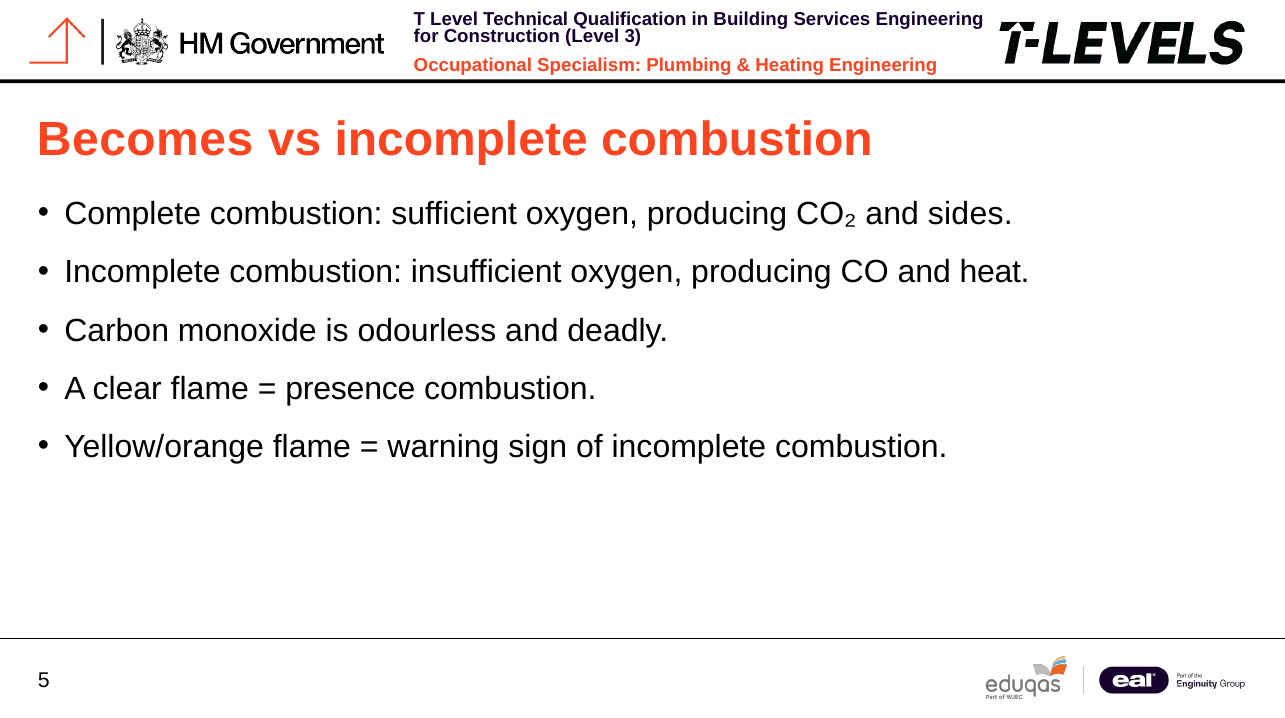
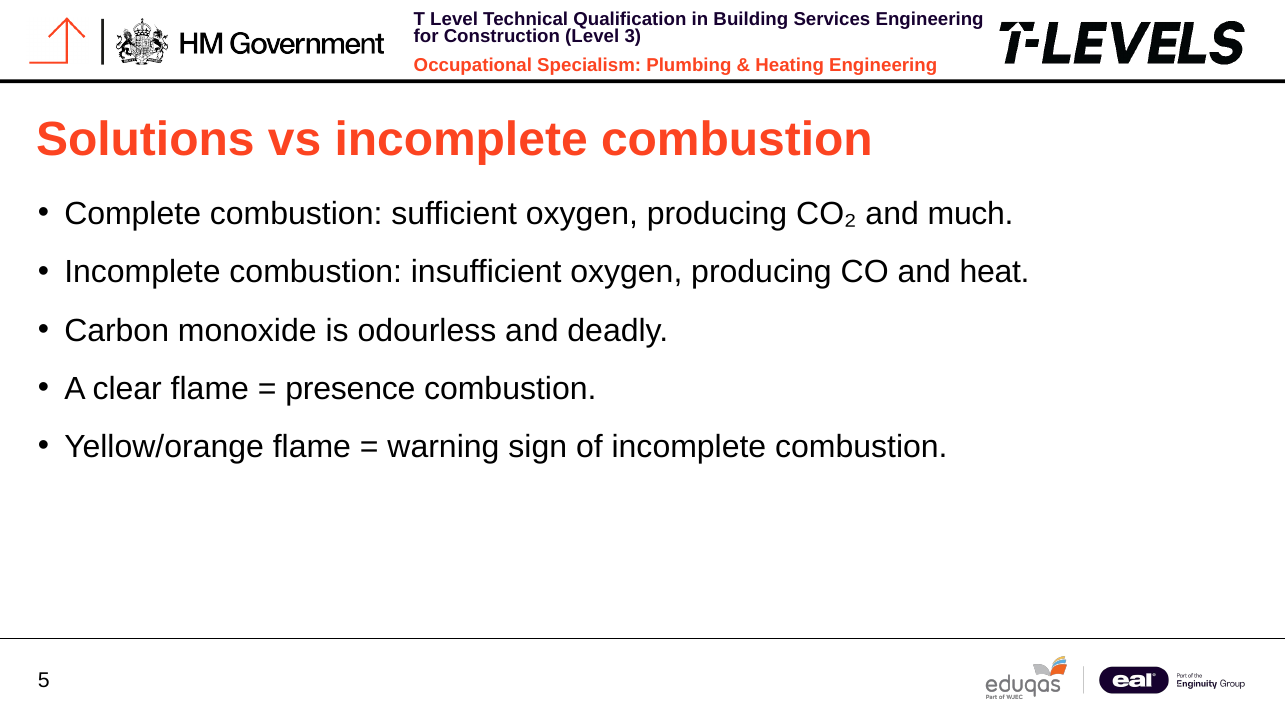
Becomes: Becomes -> Solutions (145, 139)
sides: sides -> much (971, 214)
